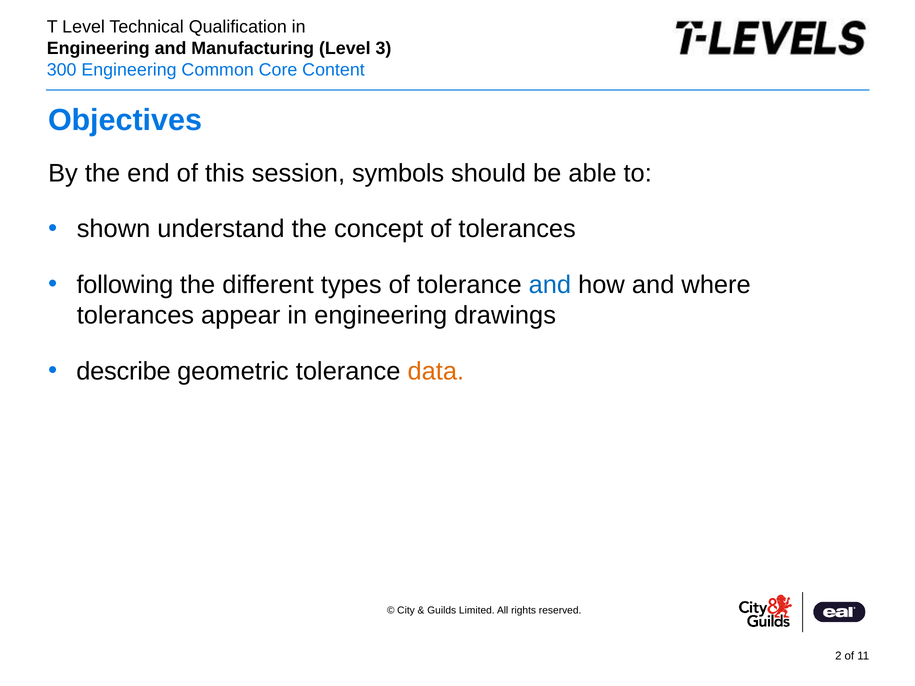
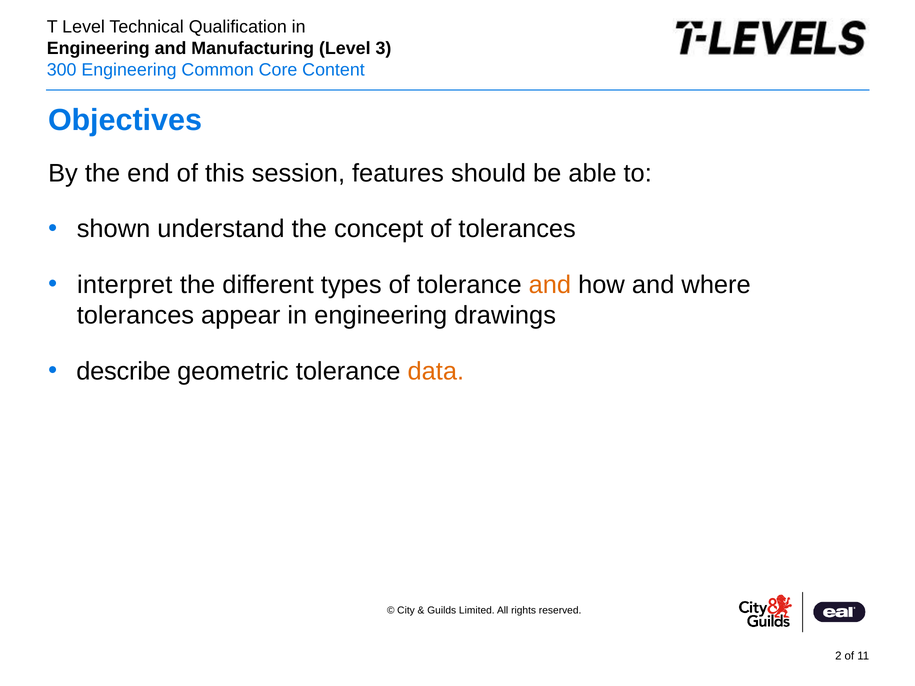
symbols: symbols -> features (398, 173)
following: following -> interpret (125, 285)
and colour: blue -> orange (550, 285)
